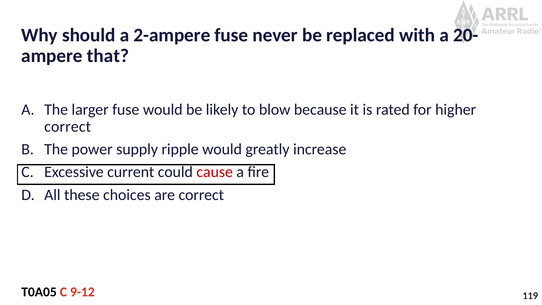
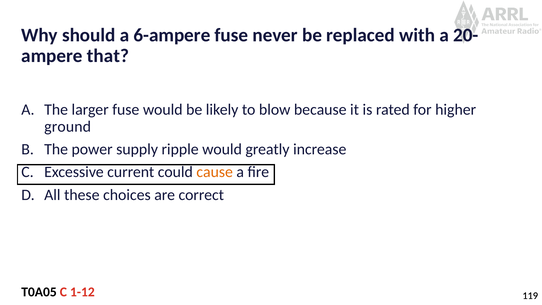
2-ampere: 2-ampere -> 6-ampere (172, 35)
correct: correct -> ground (68, 127)
cause colour: red -> orange (215, 172)
9-12: 9-12 -> 1-12 (82, 292)
